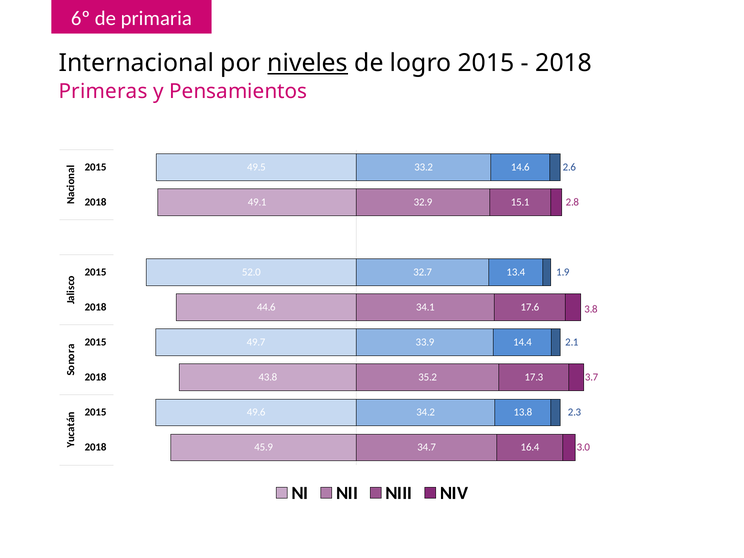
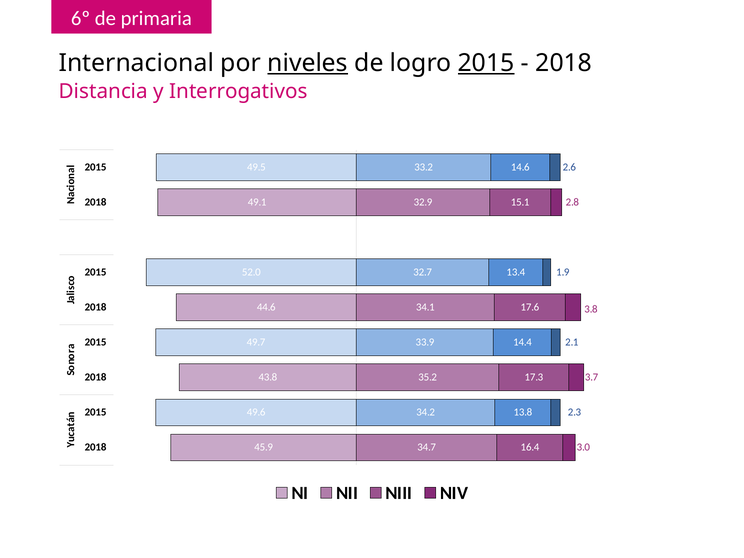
2015 underline: none -> present (486, 63)
Primeras: Primeras -> Distancia (103, 92)
Pensamientos: Pensamientos -> Interrogativos (238, 92)
